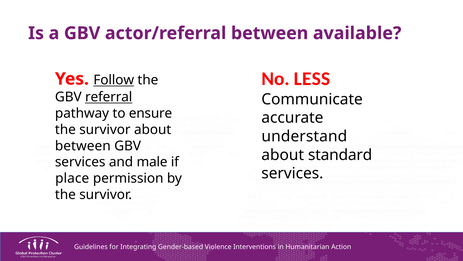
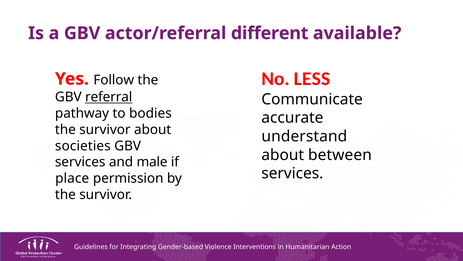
actor/referral between: between -> different (270, 33)
Follow underline: present -> none (114, 80)
ensure: ensure -> bodies (150, 113)
between: between -> societies (83, 146)
standard: standard -> between (340, 155)
